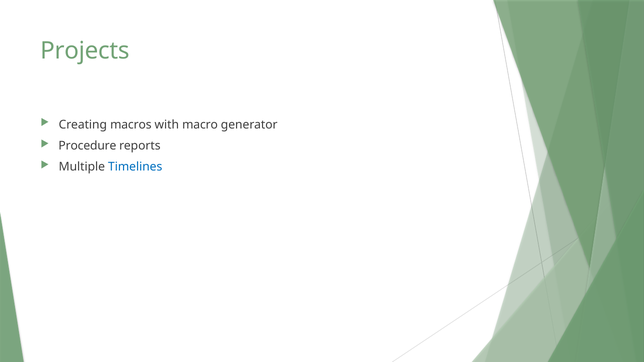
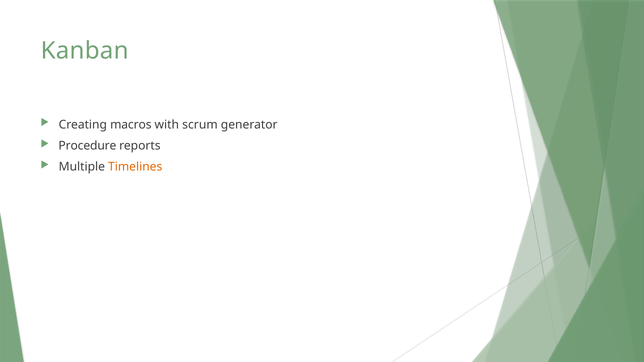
Projects: Projects -> Kanban (85, 51)
macro: macro -> scrum (200, 125)
Timelines colour: blue -> orange (135, 167)
